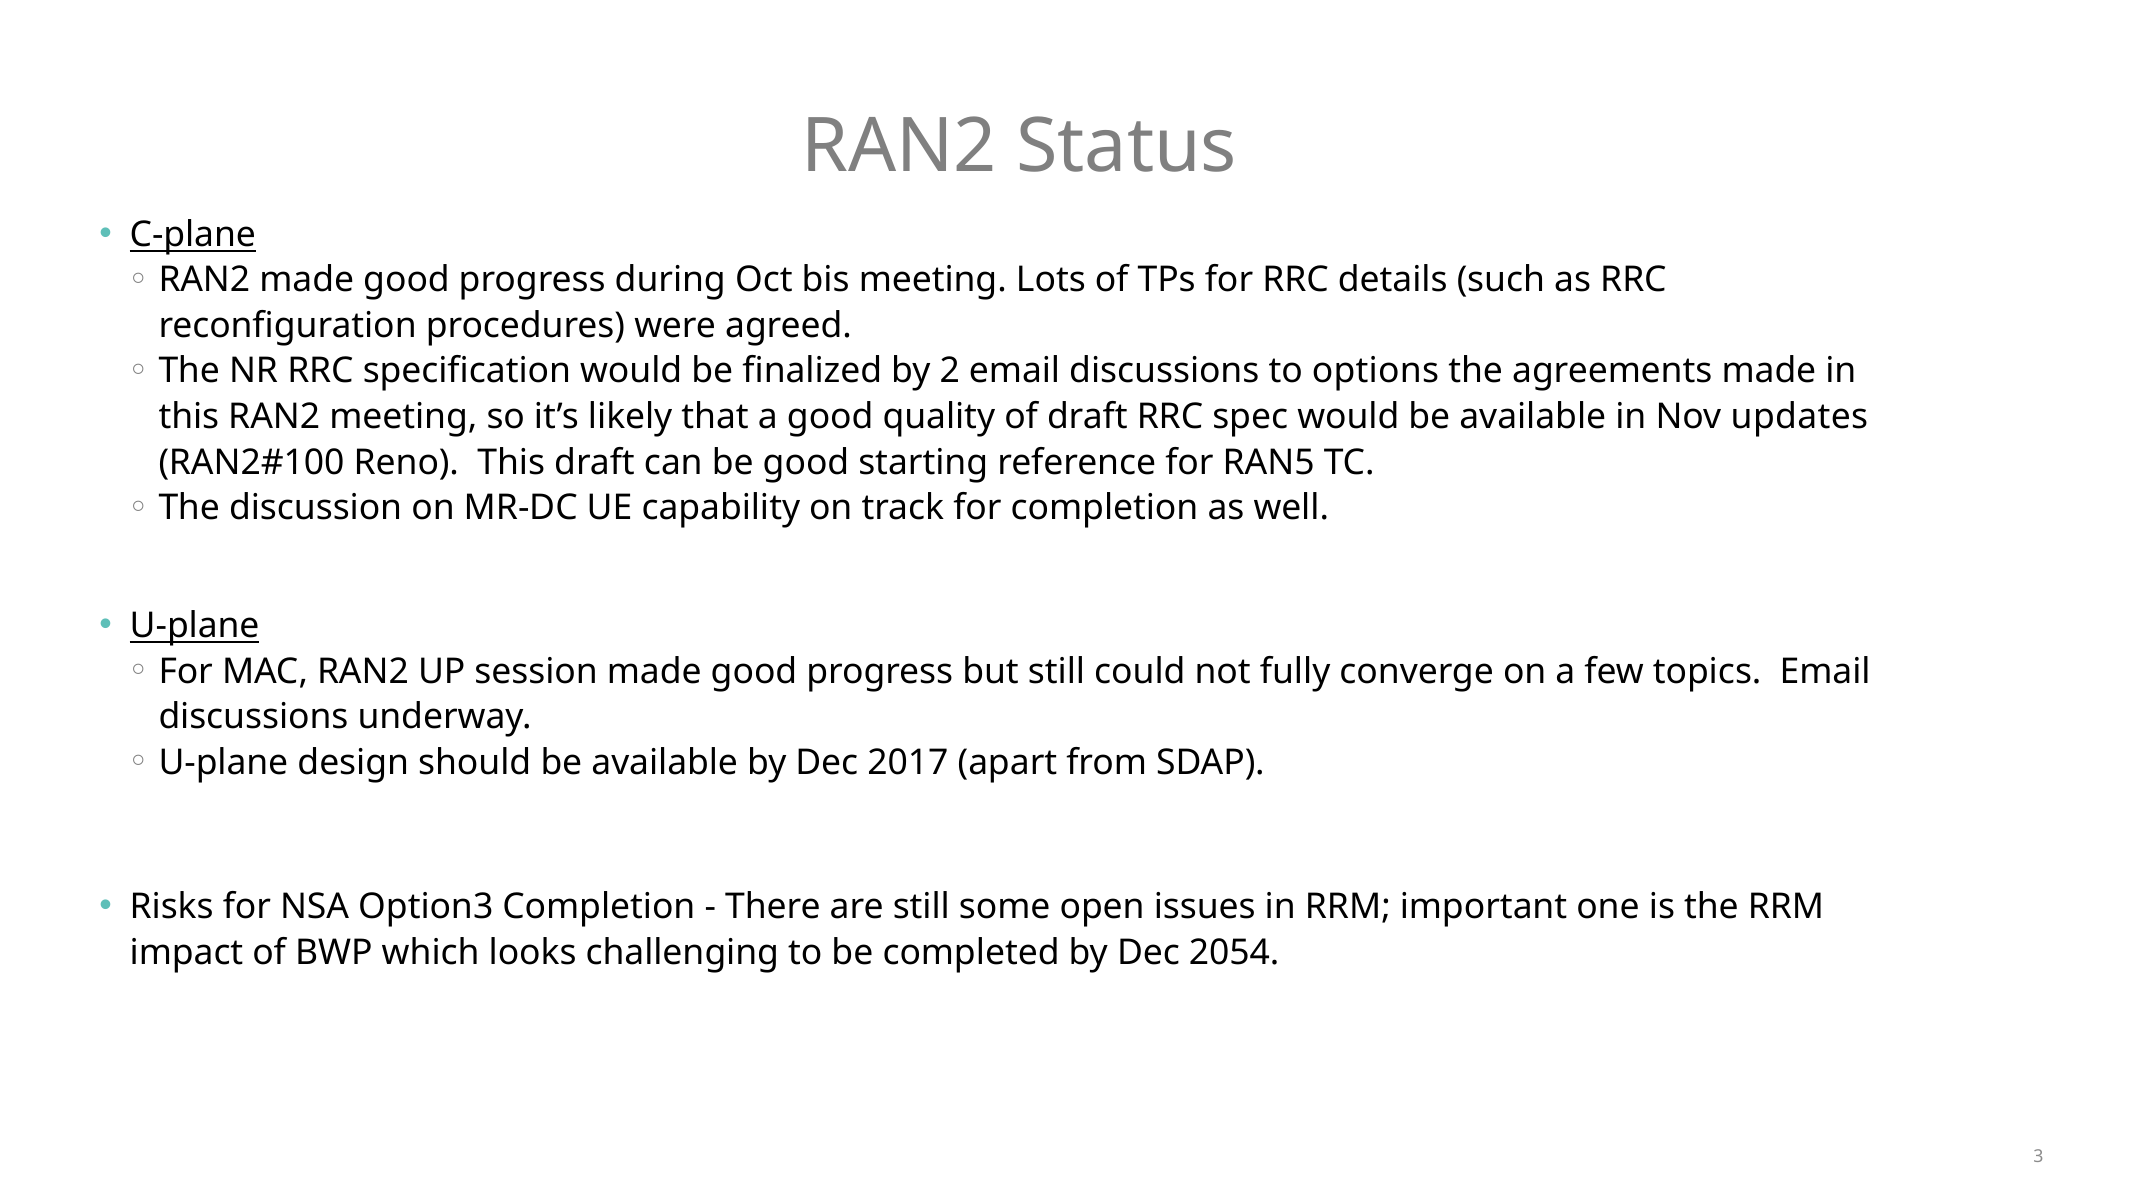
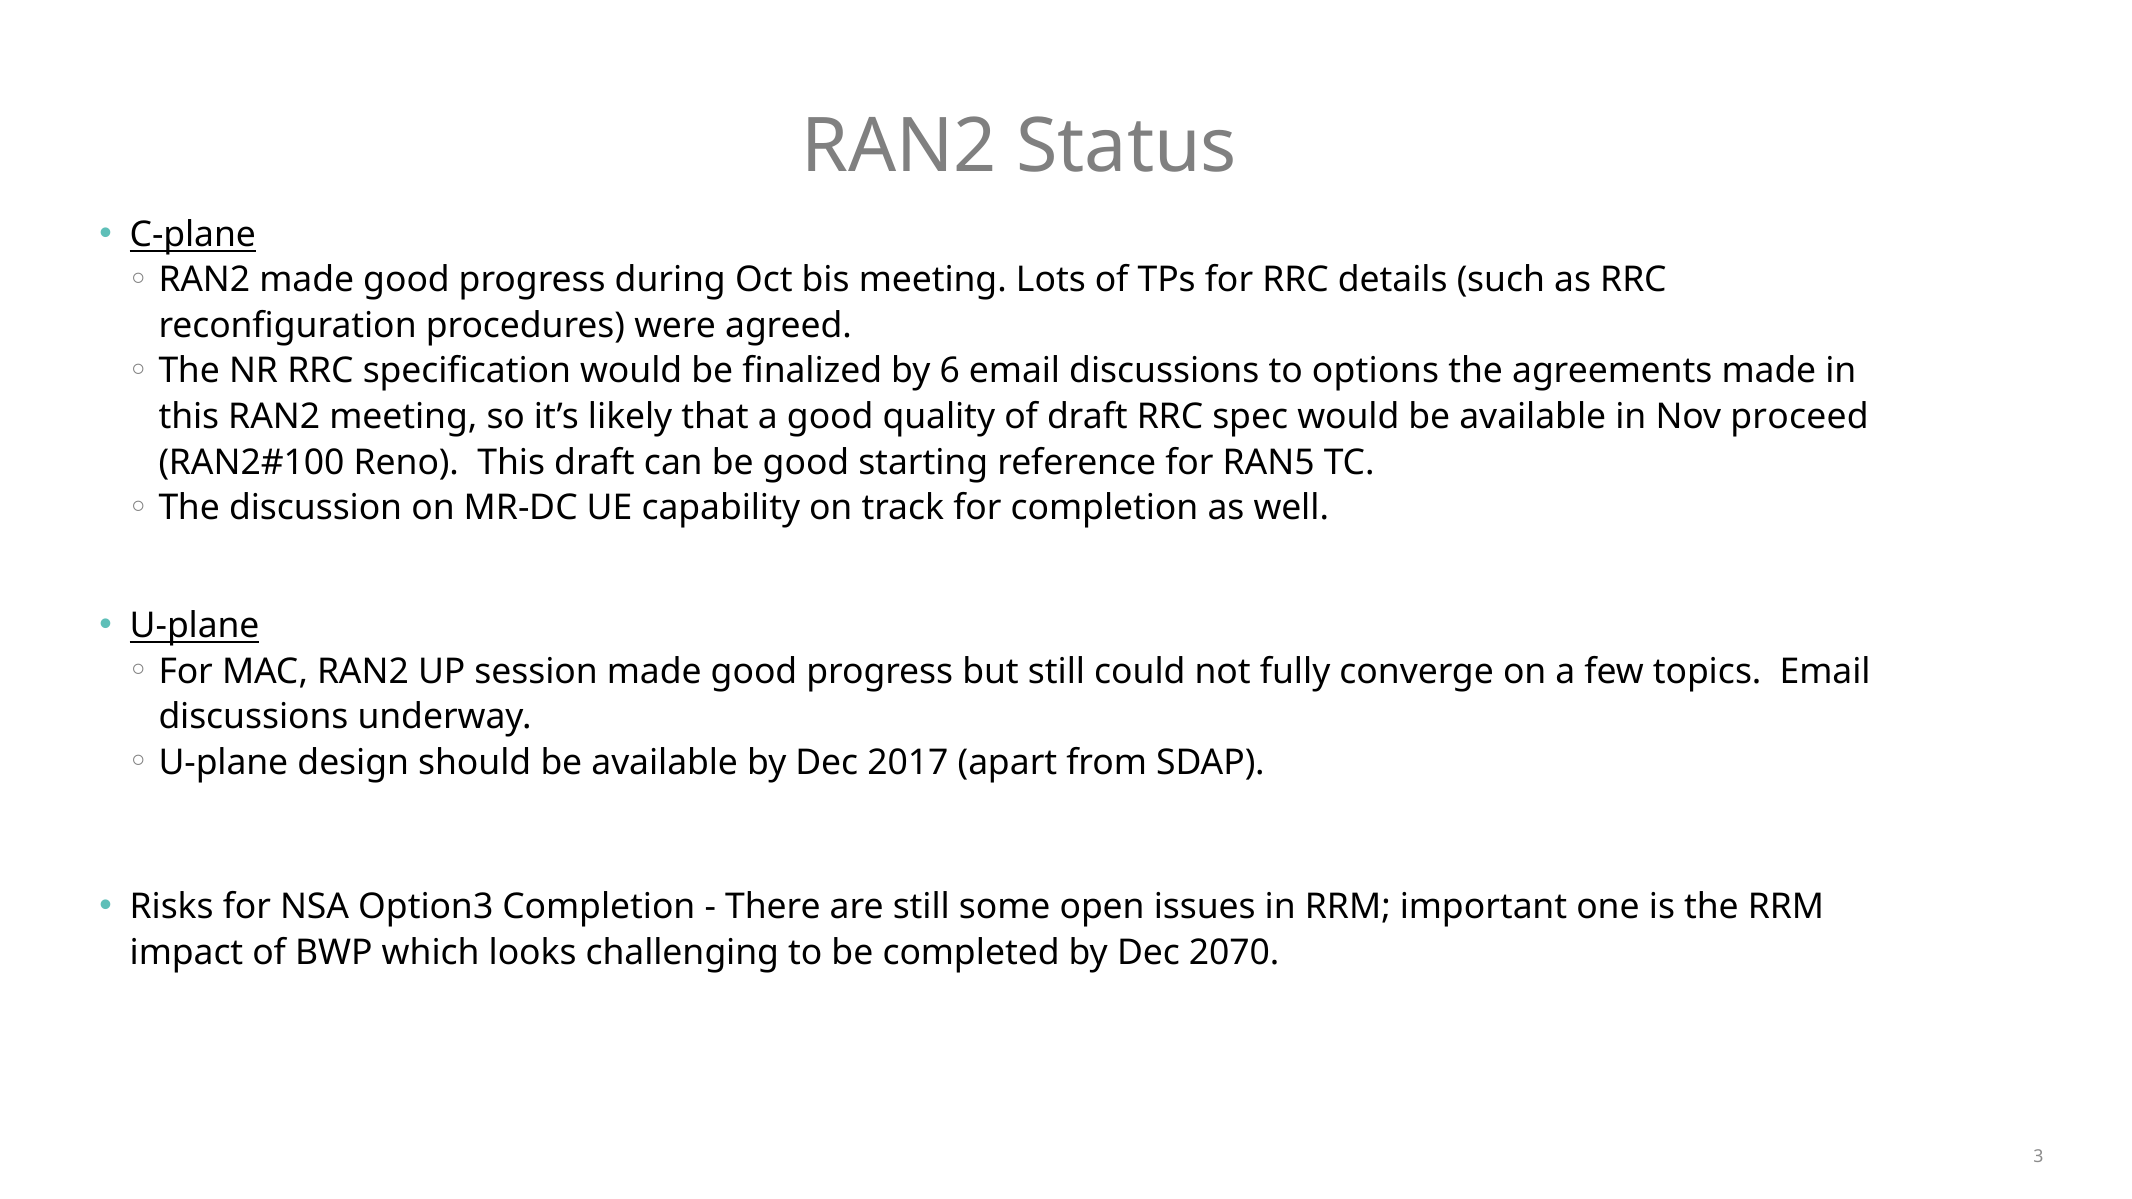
2: 2 -> 6 (950, 371)
updates: updates -> proceed (1800, 417)
2054: 2054 -> 2070 (1234, 953)
